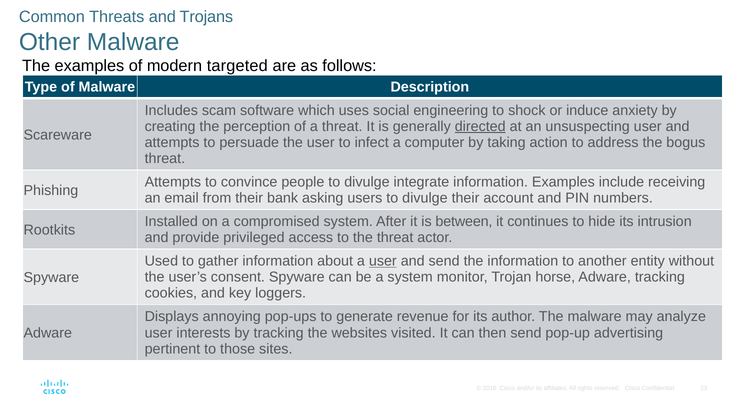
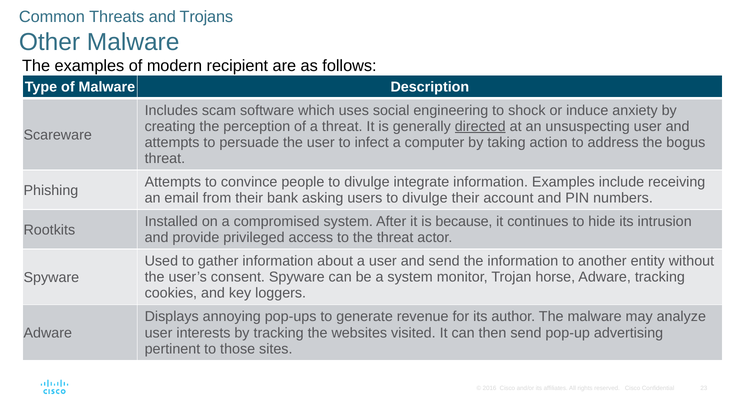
targeted: targeted -> recipient (237, 66)
between: between -> because (464, 221)
user underline: present -> none (383, 261)
